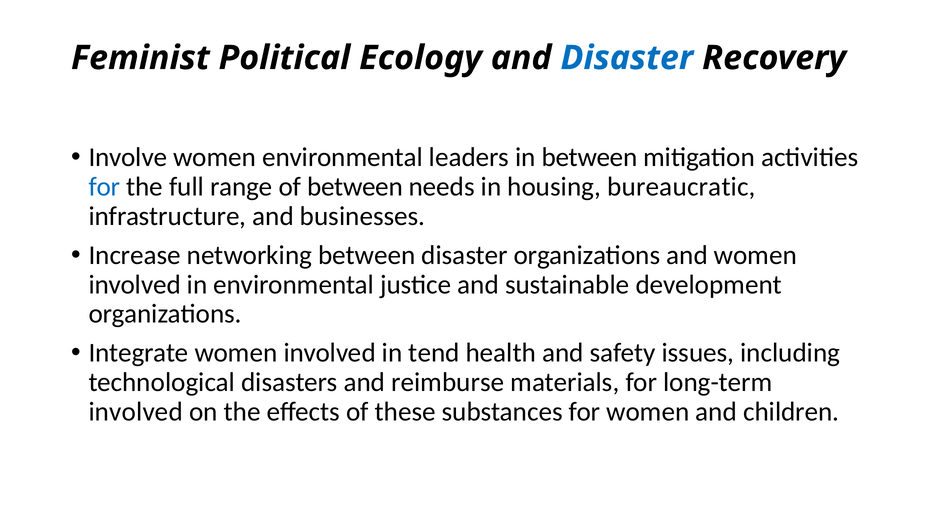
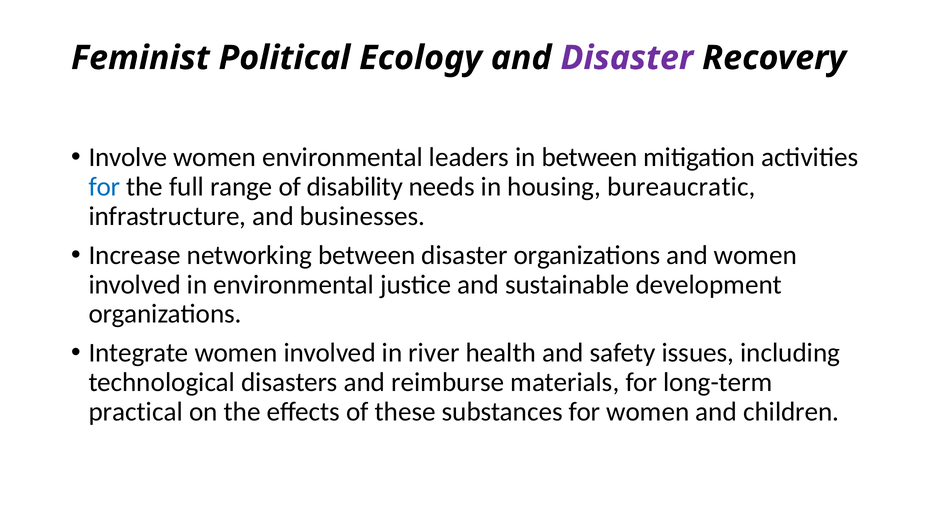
Disaster colour: blue -> purple (627, 58)
of between: between -> disability (355, 187)
tend: tend -> river (434, 353)
involved: involved -> practical (136, 412)
